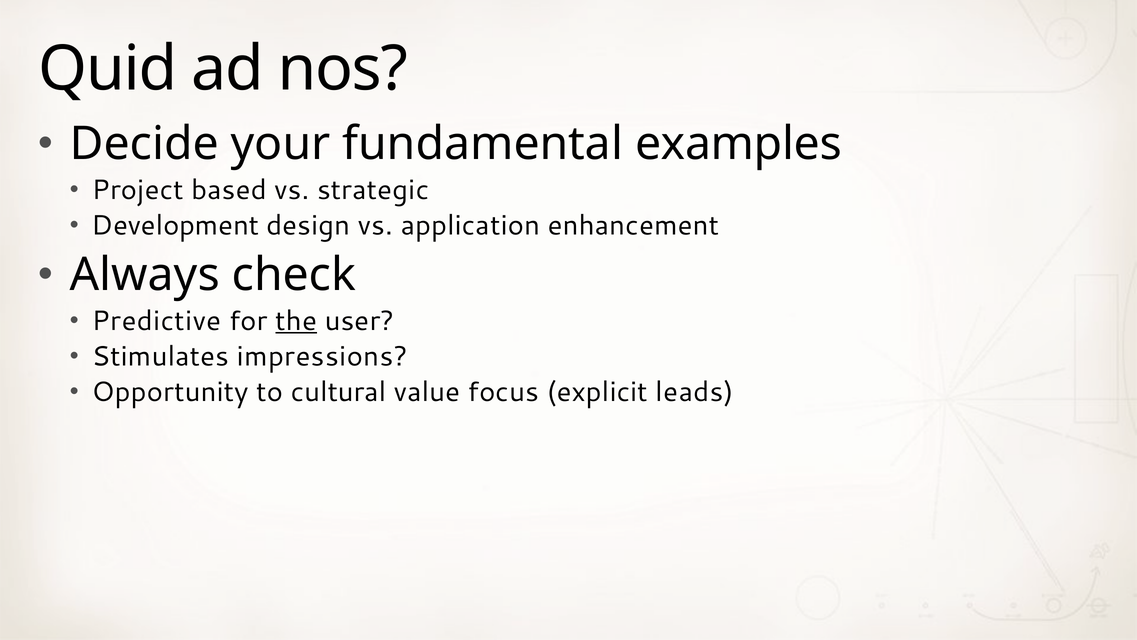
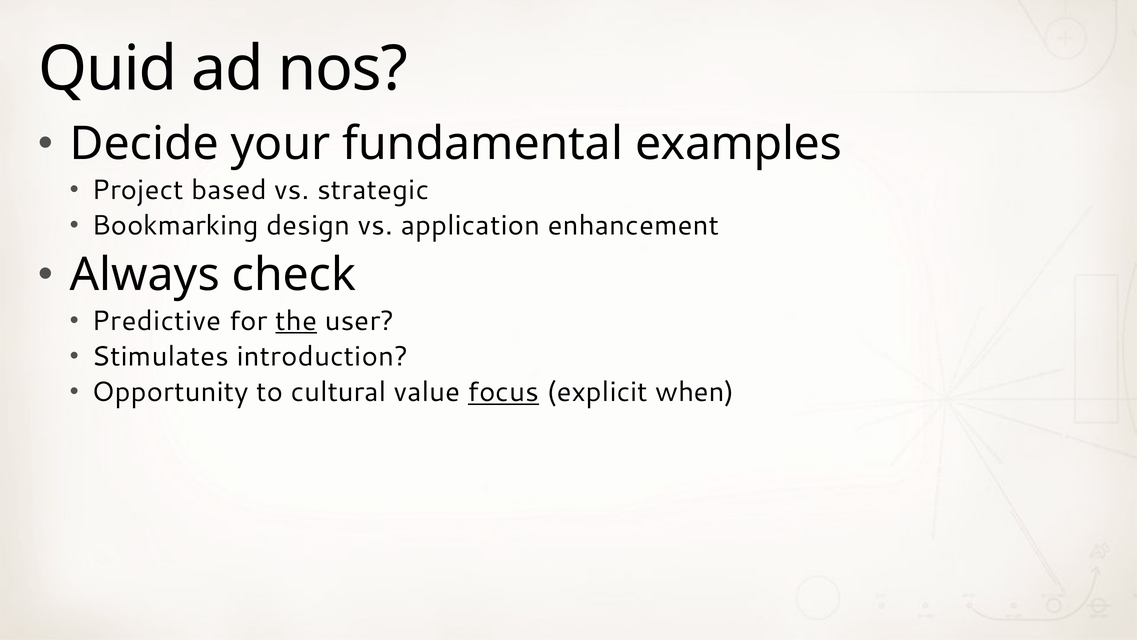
Development: Development -> Bookmarking (175, 226)
impressions: impressions -> introduction (323, 356)
focus underline: none -> present (503, 392)
leads: leads -> when (695, 392)
